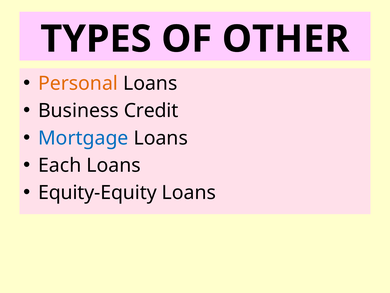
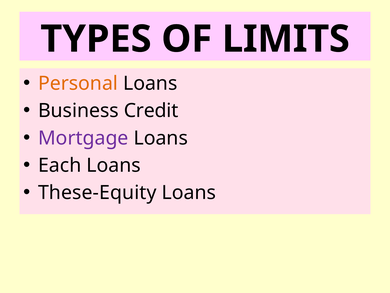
OTHER: OTHER -> LIMITS (286, 39)
Mortgage colour: blue -> purple (83, 138)
Equity-Equity: Equity-Equity -> These-Equity (97, 192)
